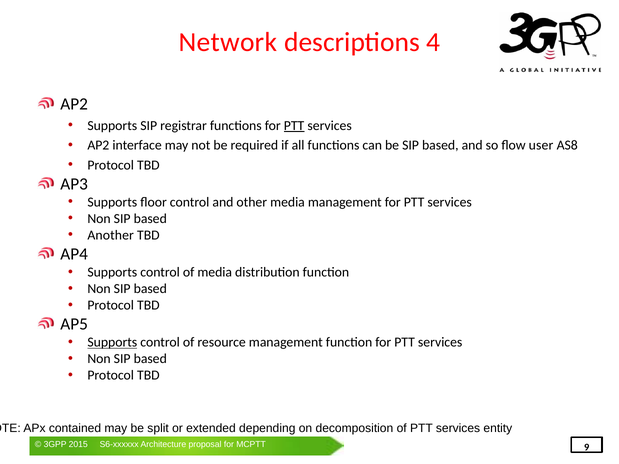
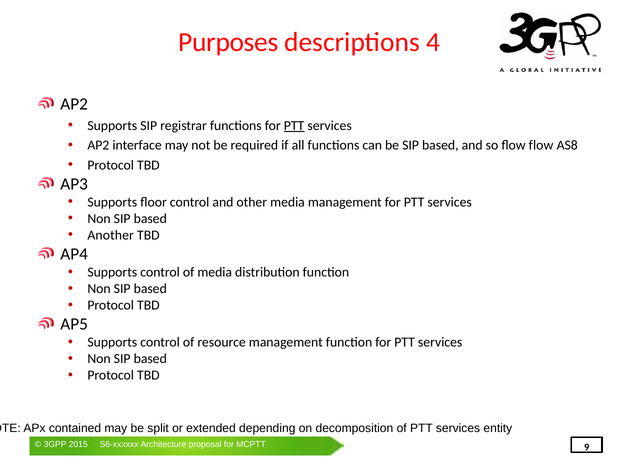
Network: Network -> Purposes (228, 42)
flow user: user -> flow (541, 145)
Supports underline: present -> none (112, 343)
